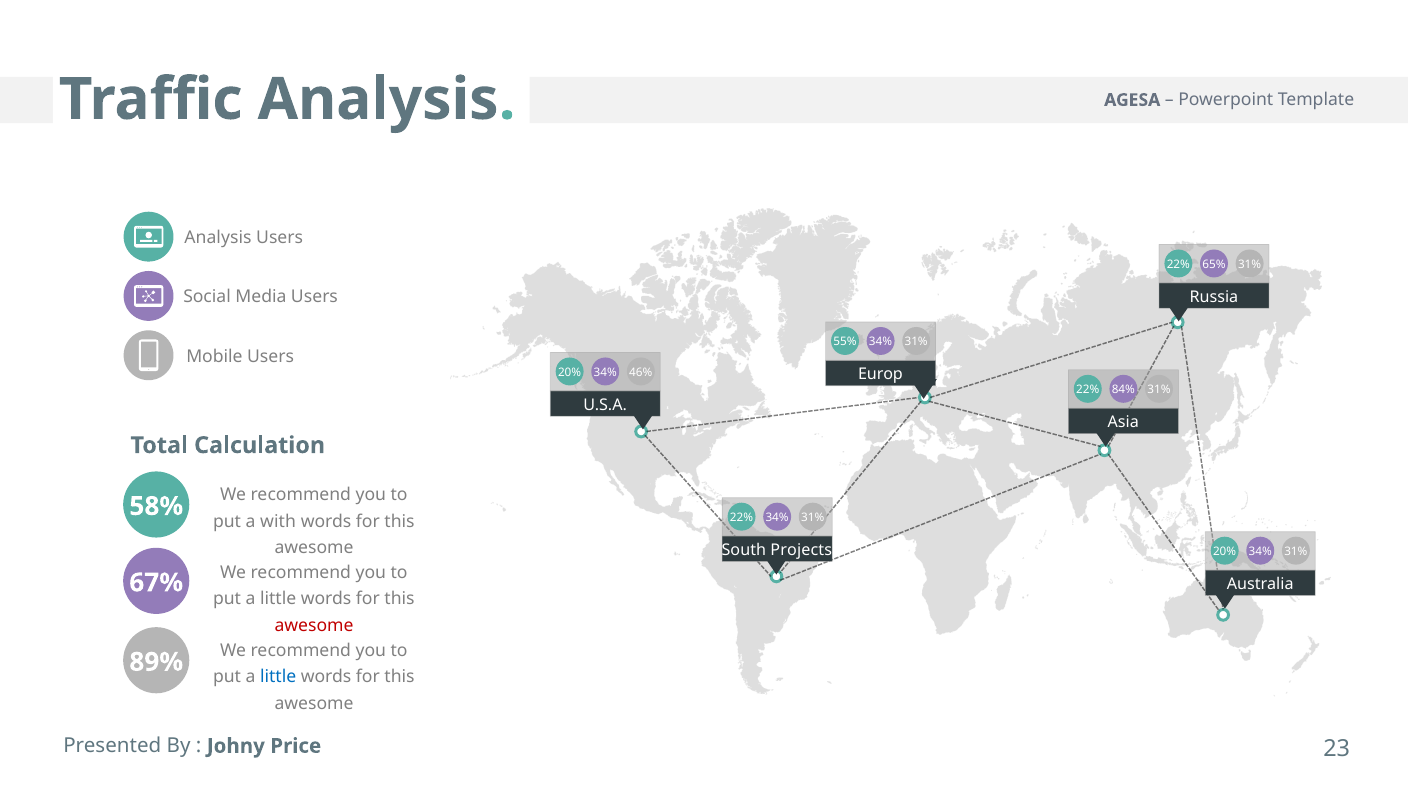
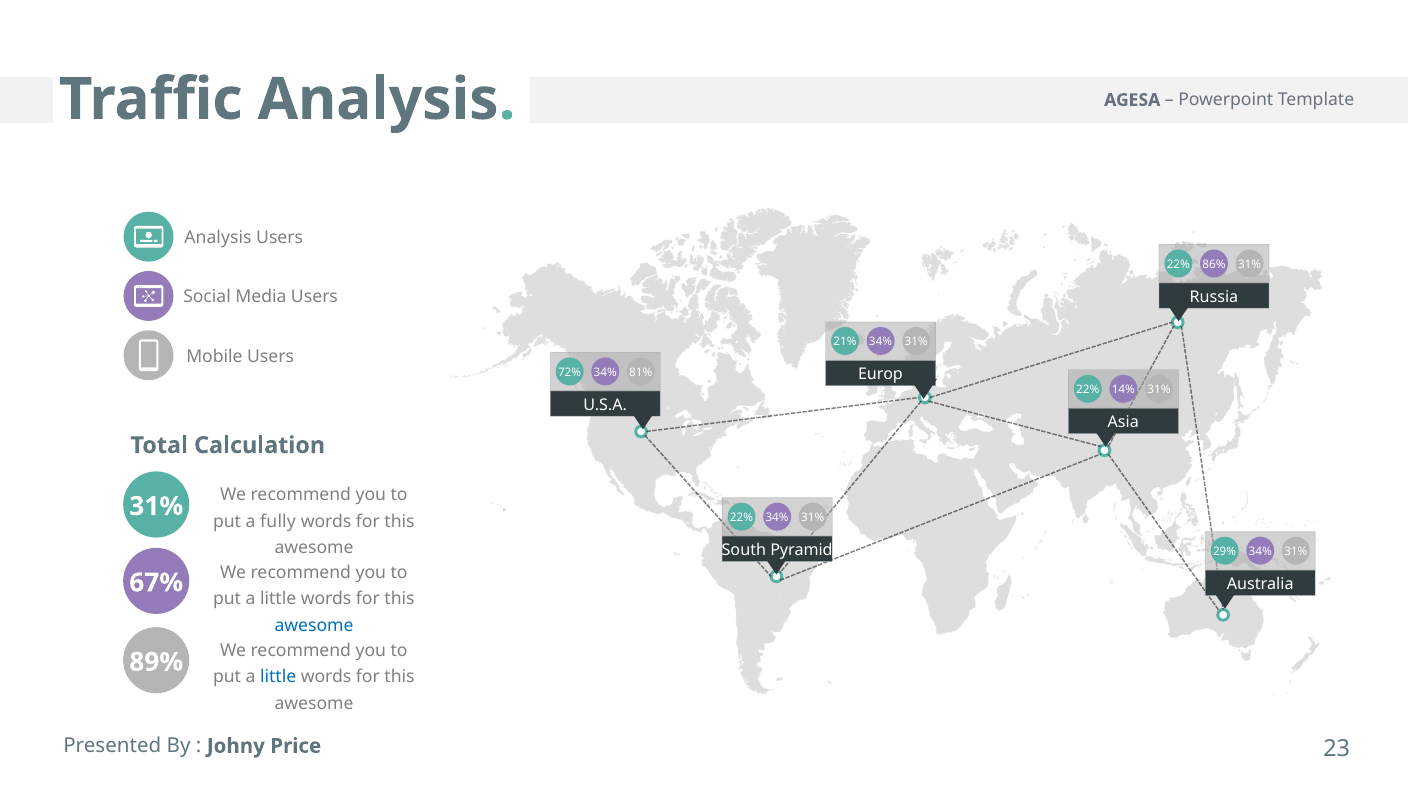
65%: 65% -> 86% (1214, 264)
55%: 55% -> 21% (845, 342)
20%: 20% -> 72% (570, 372)
46%: 46% -> 81% (641, 372)
84%: 84% -> 14% (1123, 390)
58%: 58% -> 31% (156, 506)
with: with -> fully (278, 521)
Projects: Projects -> Pyramid (801, 550)
20%: 20% -> 29% (1225, 551)
awesome colour: red -> blue (314, 626)
